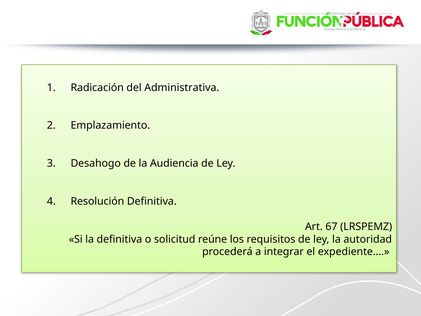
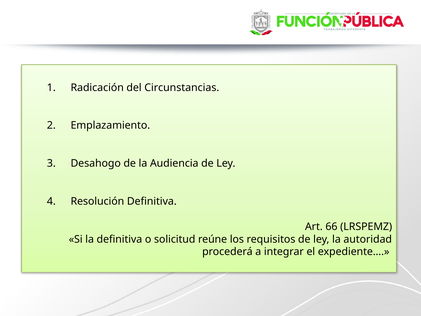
Administrativa: Administrativa -> Circunstancias (182, 87)
67: 67 -> 66 (331, 226)
